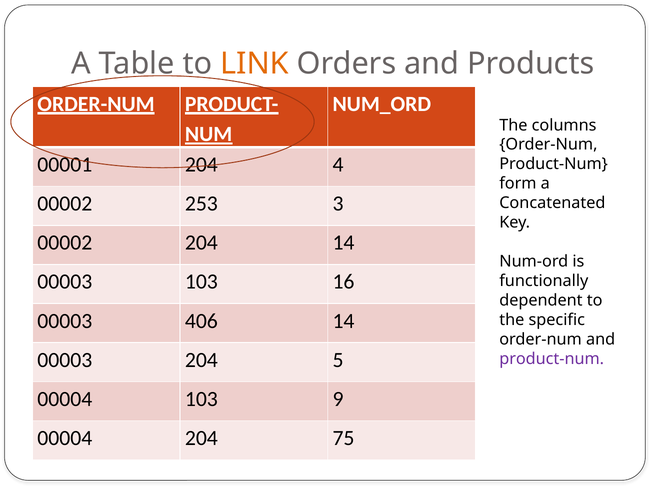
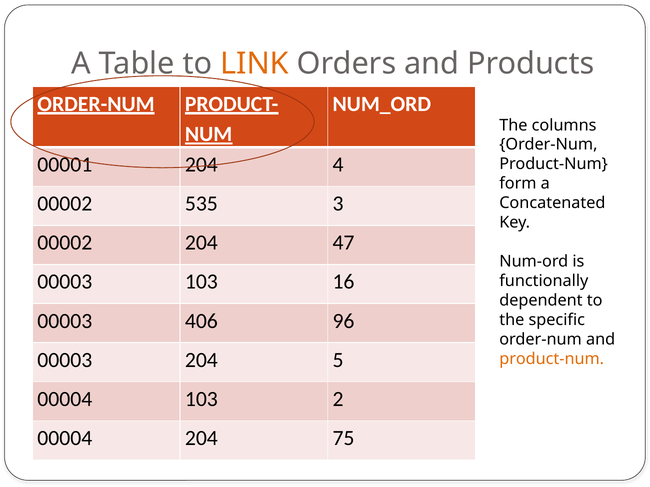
253: 253 -> 535 (201, 204)
204 14: 14 -> 47 (343, 243)
406 14: 14 -> 96 (343, 321)
product-num colour: purple -> orange (552, 359)
9: 9 -> 2 (338, 399)
